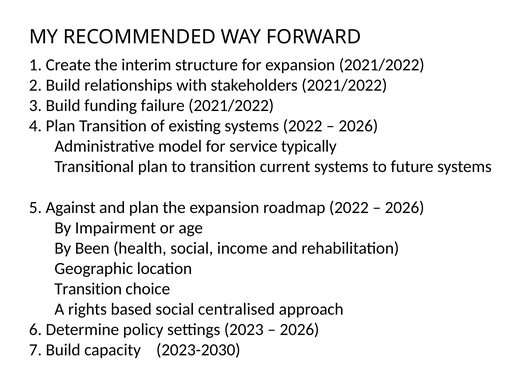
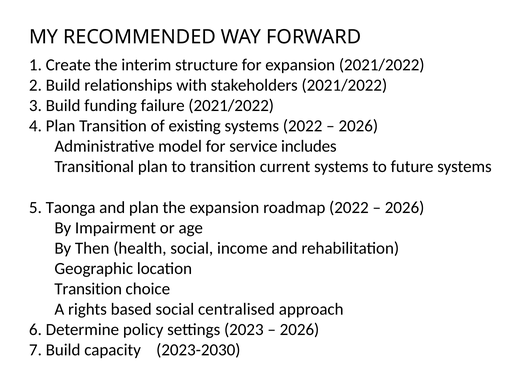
typically: typically -> includes (309, 146)
Against: Against -> Taonga (71, 207)
Been: Been -> Then (92, 248)
